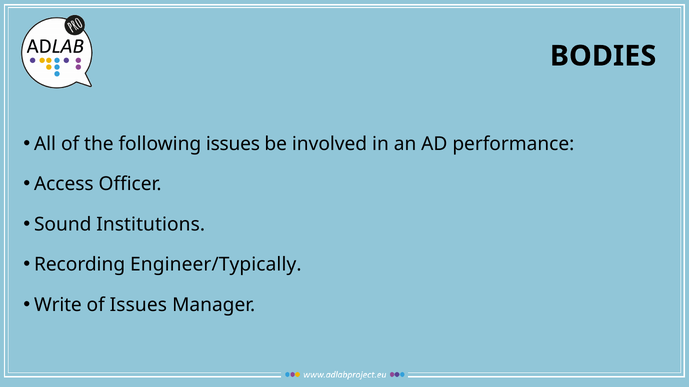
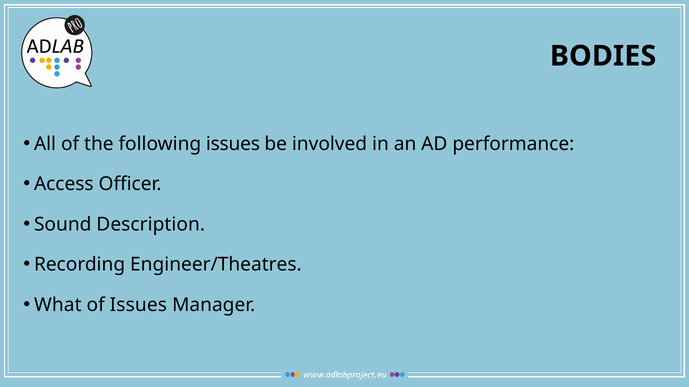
Institutions: Institutions -> Description (151, 225)
Engineer/Typically: Engineer/Typically -> Engineer/Theatres (216, 265)
Write: Write -> What (58, 305)
